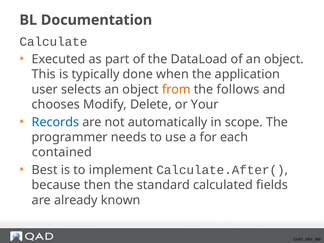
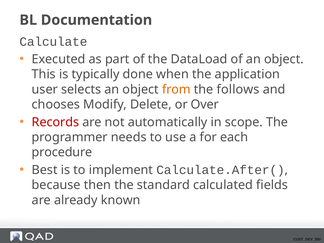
Your: Your -> Over (205, 105)
Records colour: blue -> red (55, 122)
contained: contained -> procedure (62, 152)
